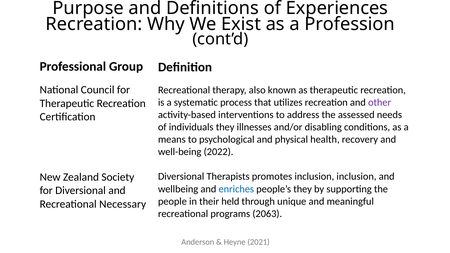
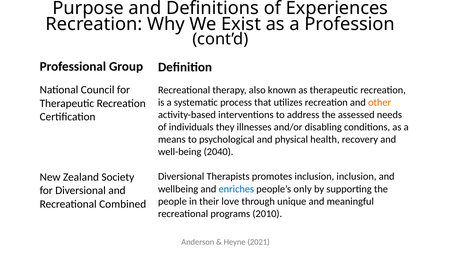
other colour: purple -> orange (380, 102)
2022: 2022 -> 2040 (219, 152)
people’s they: they -> only (303, 189)
held: held -> love (230, 201)
Necessary: Necessary -> Combined (123, 204)
2063: 2063 -> 2010 (267, 214)
